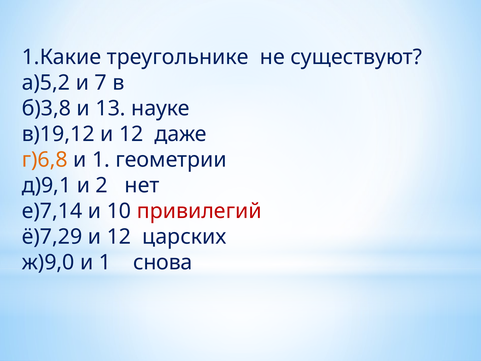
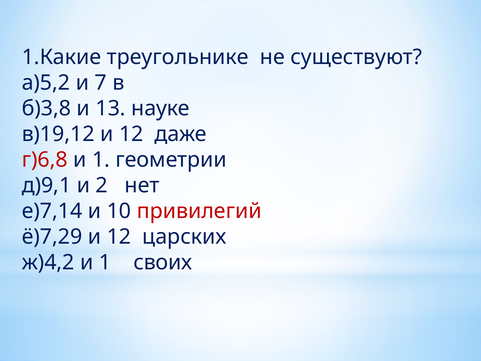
г)6,8 colour: orange -> red (45, 160)
ж)9,0: ж)9,0 -> ж)4,2 (48, 262)
снова: снова -> своих (163, 262)
